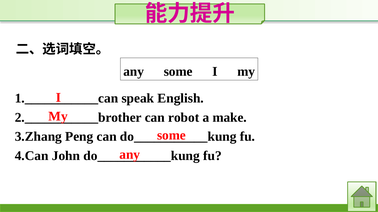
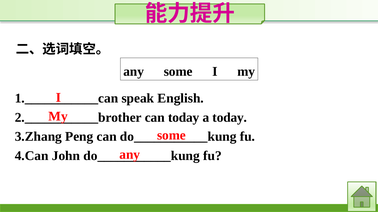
can robot: robot -> today (184, 118)
a make: make -> today (230, 118)
